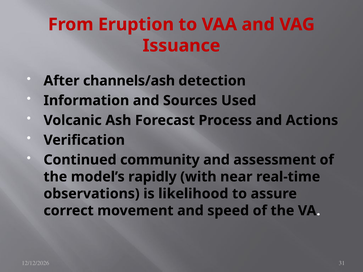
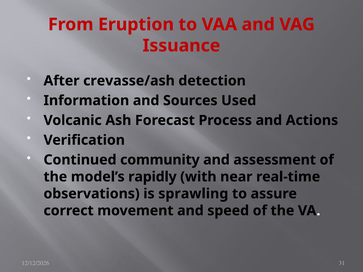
channels/ash: channels/ash -> crevasse/ash (129, 81)
likelihood: likelihood -> sprawling (193, 194)
